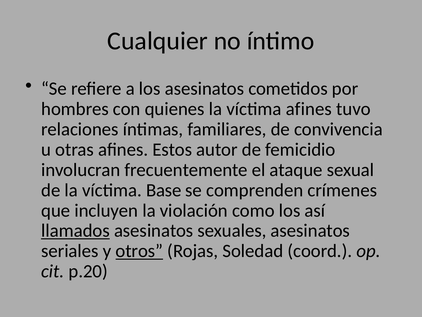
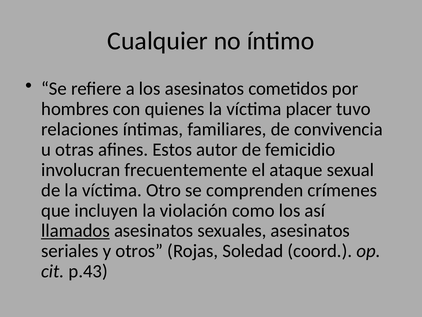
víctima afines: afines -> placer (309, 109)
Base: Base -> Otro (164, 190)
otros underline: present -> none (139, 251)
p.20: p.20 -> p.43 (88, 271)
